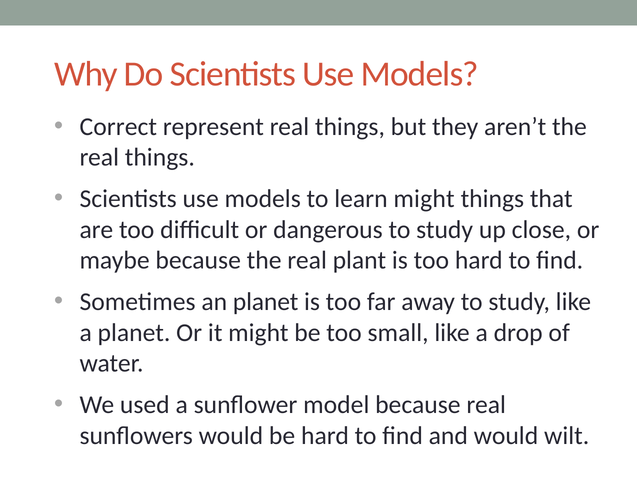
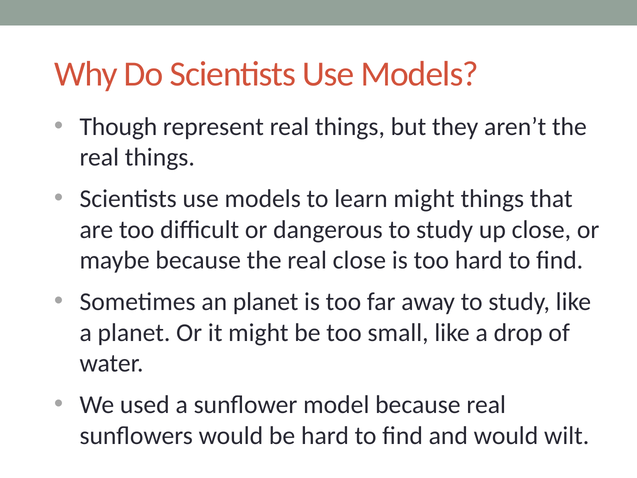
Correct: Correct -> Though (118, 126)
real plant: plant -> close (359, 260)
